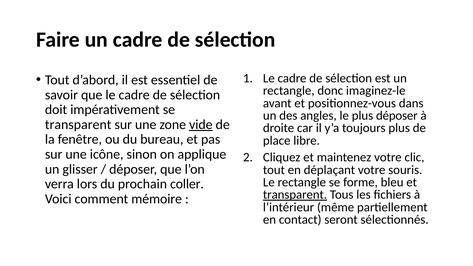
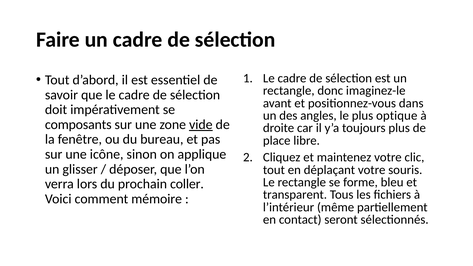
plus déposer: déposer -> optique (397, 116)
transparent: transparent -> composants (78, 125)
transparent underline: present -> none (295, 195)
